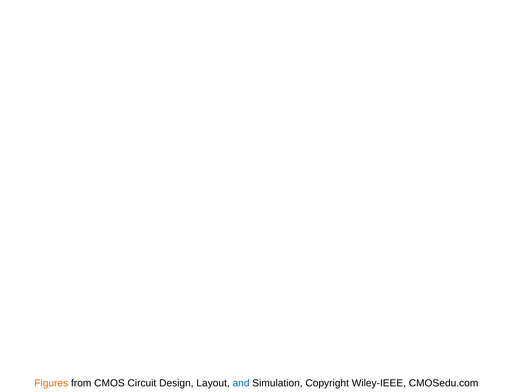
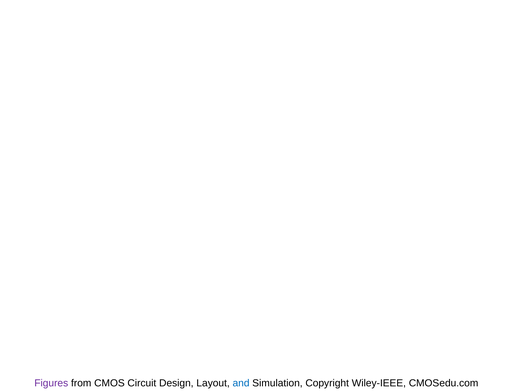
Figures colour: orange -> purple (51, 383)
